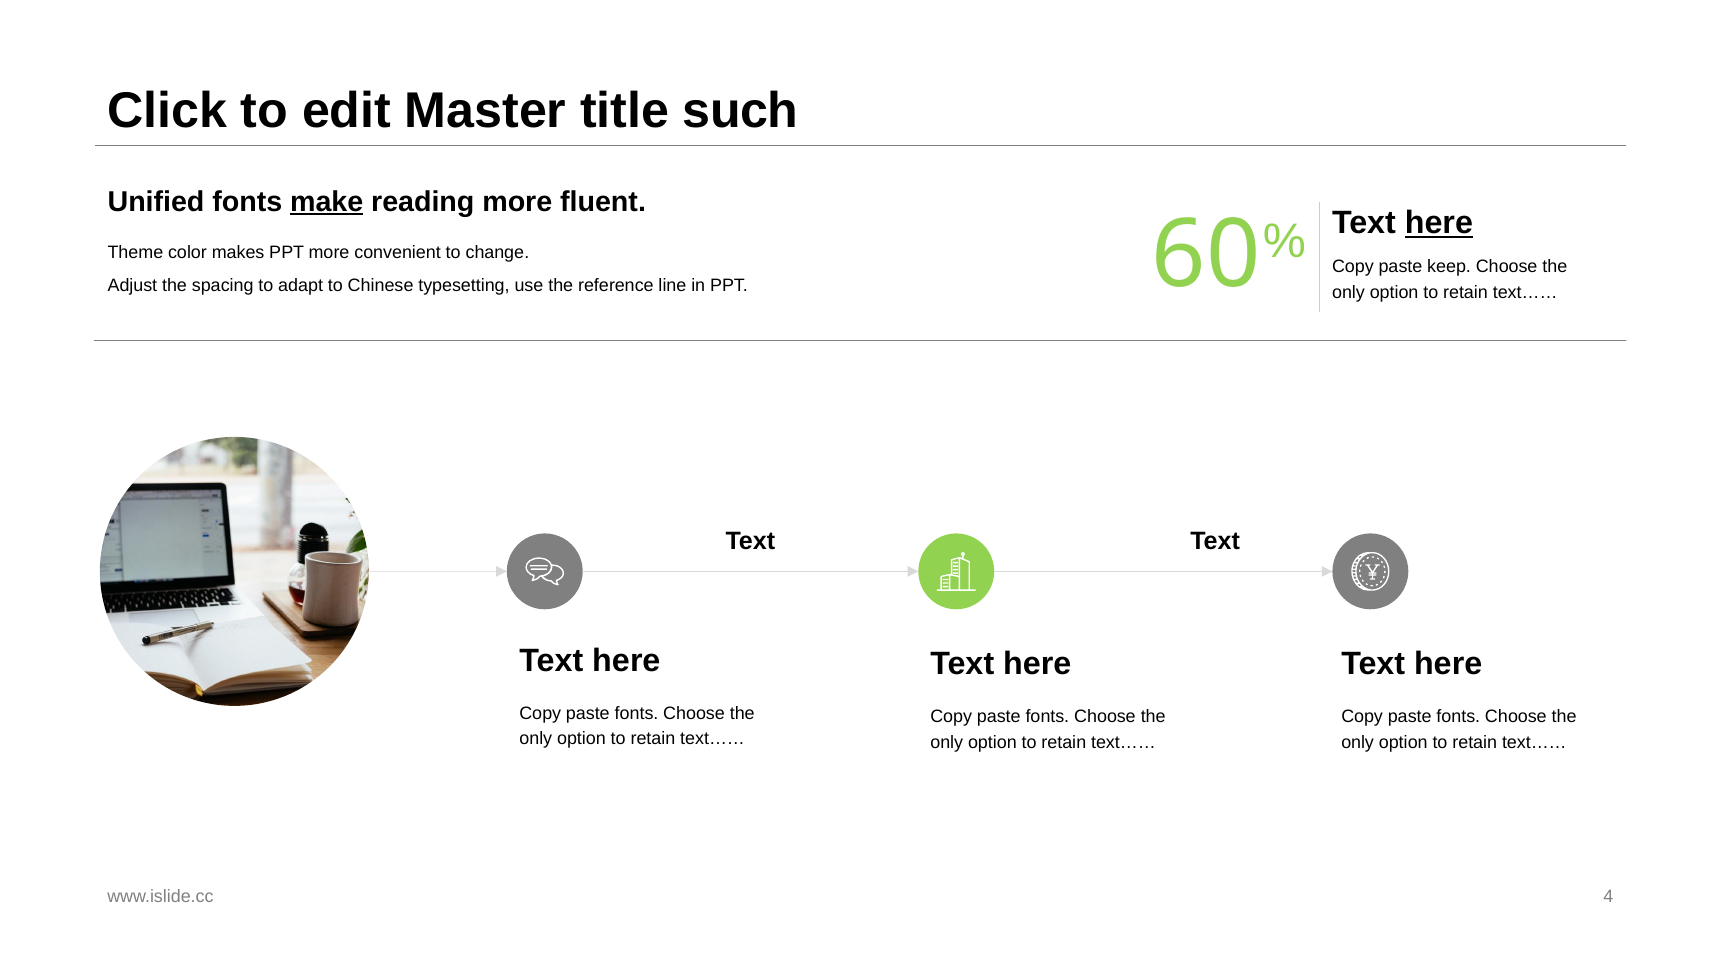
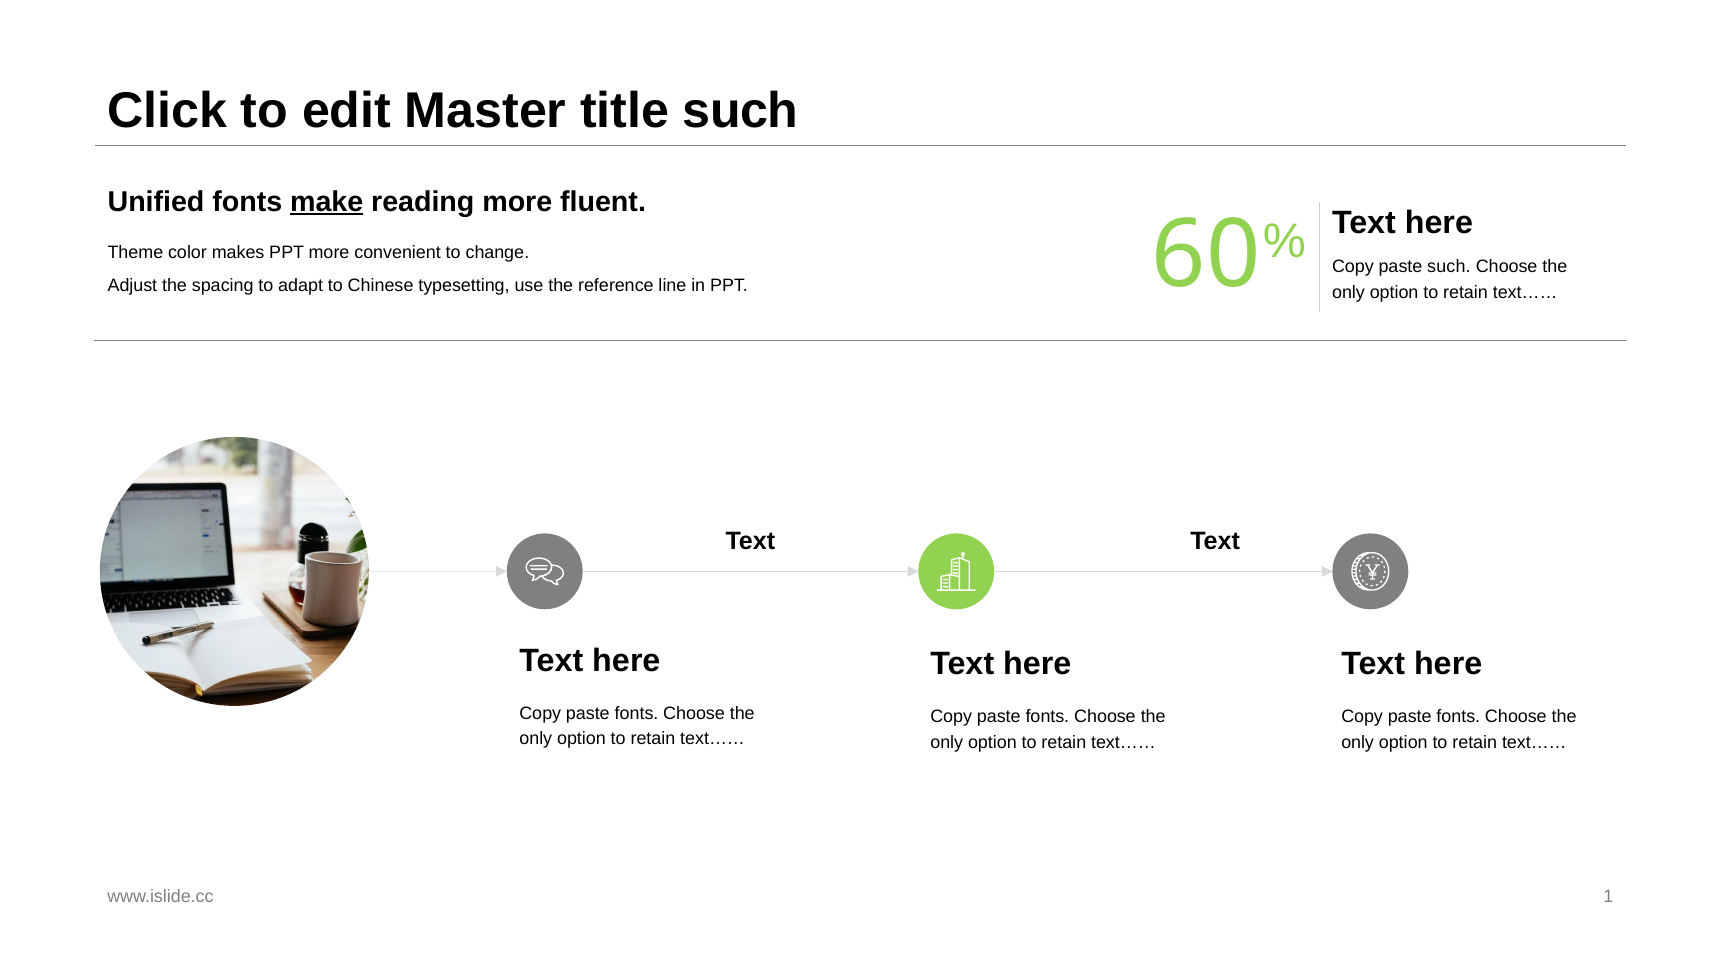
here underline: present -> none (1439, 223)
paste keep: keep -> such (1449, 267)
4: 4 -> 1 (1608, 897)
